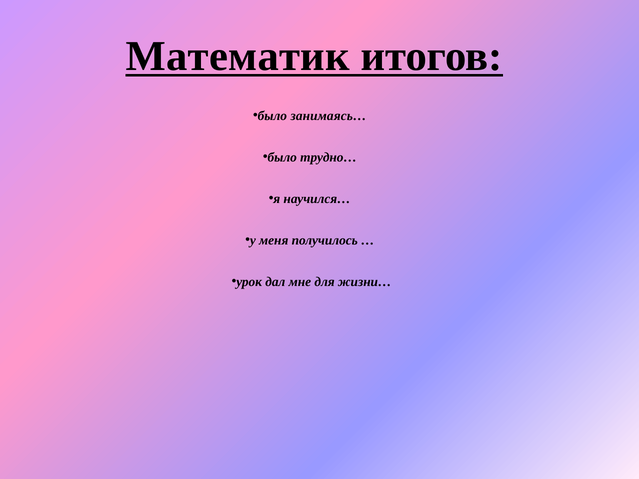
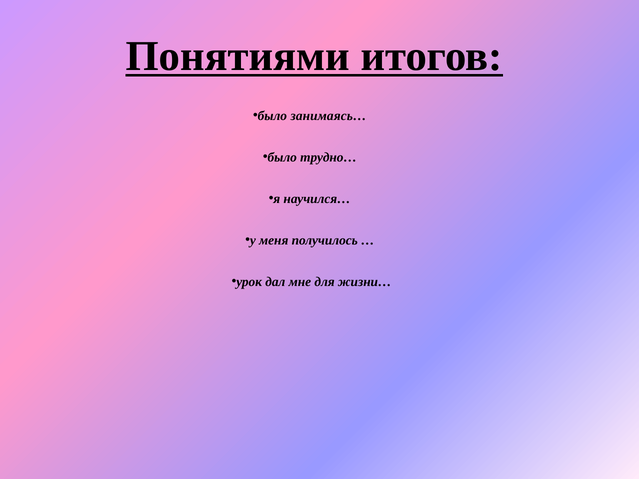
Математик: Математик -> Понятиями (238, 56)
